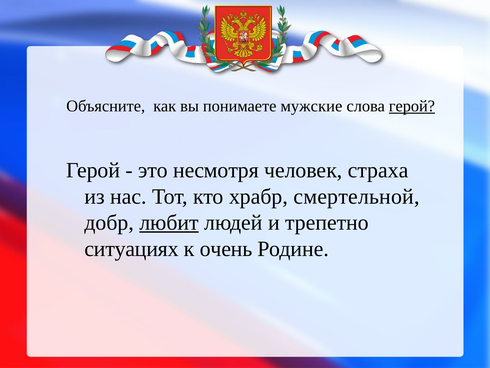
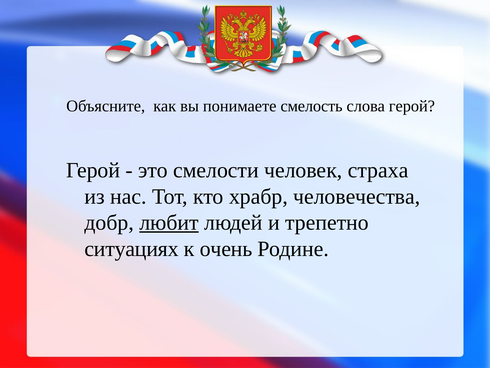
мужские: мужские -> смелость (312, 106)
герой underline: present -> none (412, 106)
несмотря: несмотря -> смелости (216, 170)
смертельной: смертельной -> человечества (357, 196)
